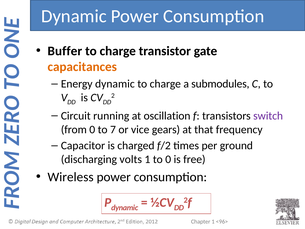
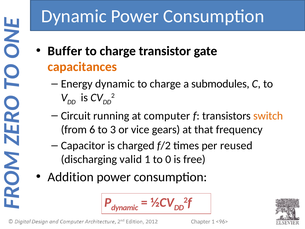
oscillation: oscillation -> computer (167, 116)
switch colour: purple -> orange (268, 116)
from 0: 0 -> 6 (92, 129)
7: 7 -> 3 (113, 129)
ground: ground -> reused (236, 145)
volts: volts -> valid (131, 159)
Wireless: Wireless -> Addition (71, 177)
